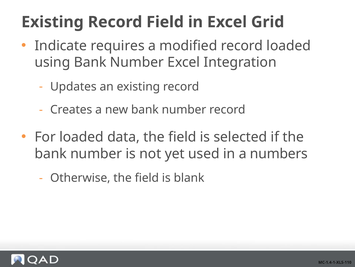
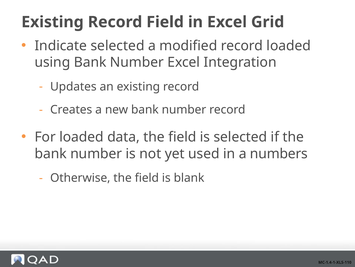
Indicate requires: requires -> selected (118, 46)
